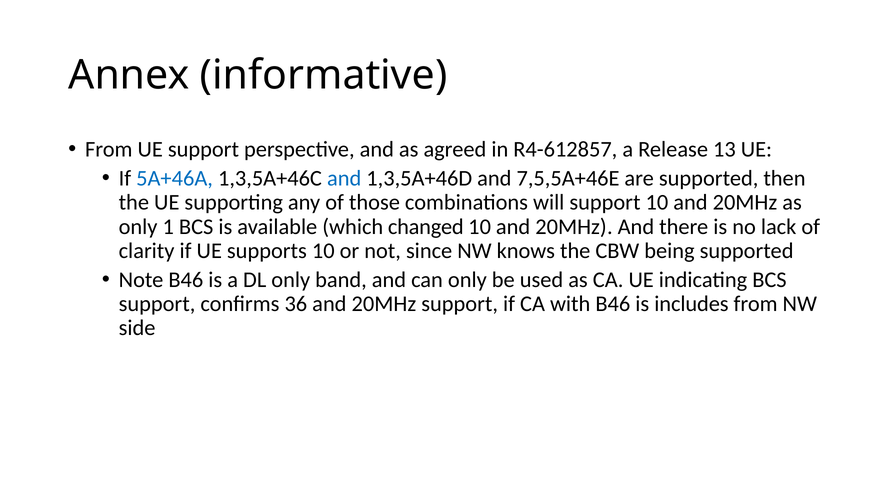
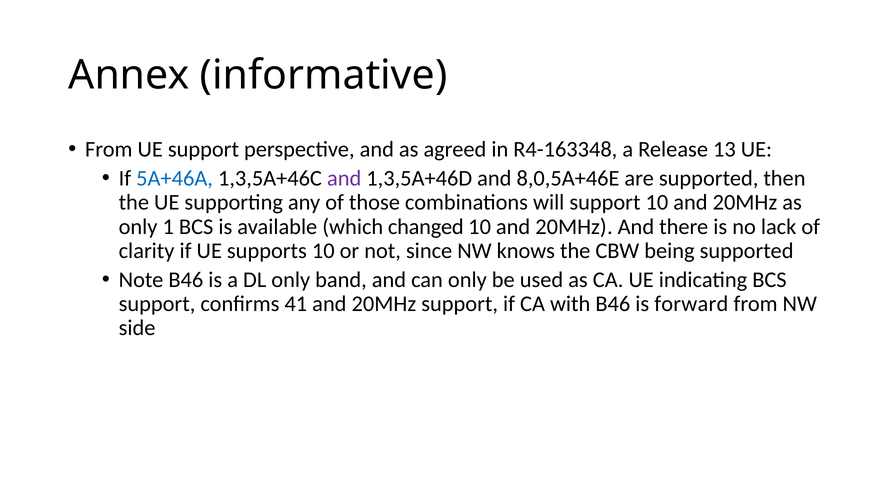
R4-612857: R4-612857 -> R4-163348 (565, 149)
and colour: blue -> purple (344, 178)
7,5,5A+46E: 7,5,5A+46E -> 8,0,5A+46E (568, 178)
36: 36 -> 41 (296, 304)
includes: includes -> forward (691, 304)
